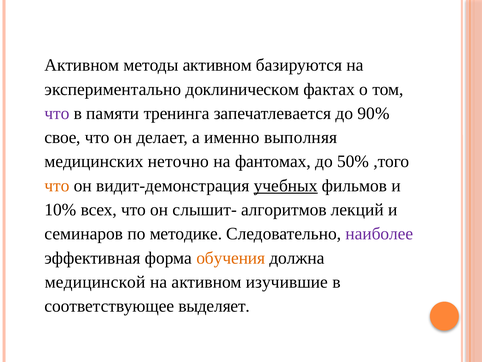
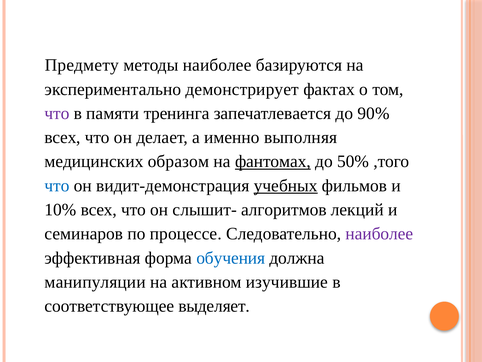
Активном: Активном -> Предмету (82, 65)
методы активном: активном -> наиболее (217, 65)
доклиническом: доклиническом -> демонстрирует (242, 89)
свое: свое -> всех (63, 137)
неточно: неточно -> образом (178, 161)
фантомах underline: none -> present (273, 161)
что colour: orange -> blue (57, 185)
методике: методике -> процессе (186, 234)
обучения colour: orange -> blue (231, 258)
медицинской: медицинской -> манипуляции (95, 282)
